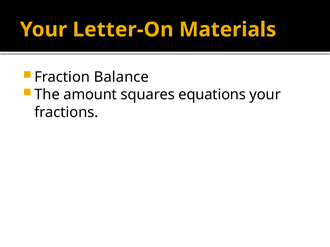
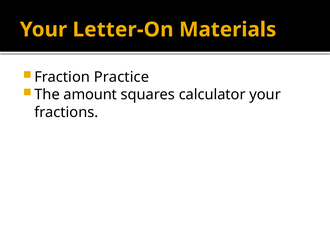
Balance: Balance -> Practice (121, 77)
equations: equations -> calculator (212, 95)
